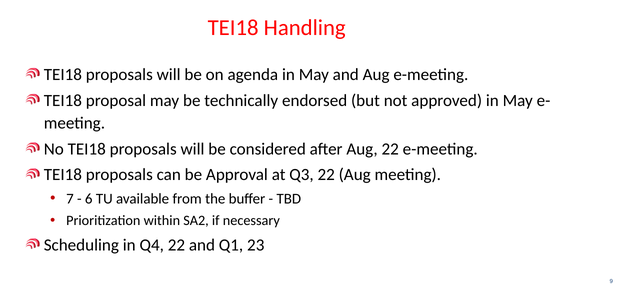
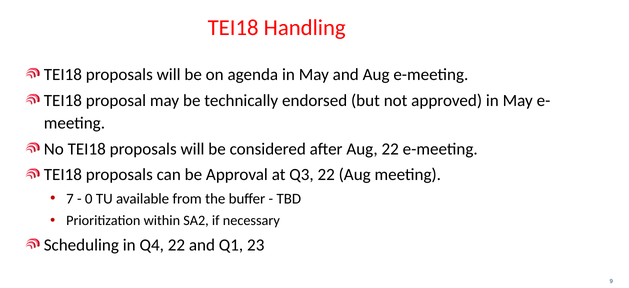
6: 6 -> 0 (89, 198)
